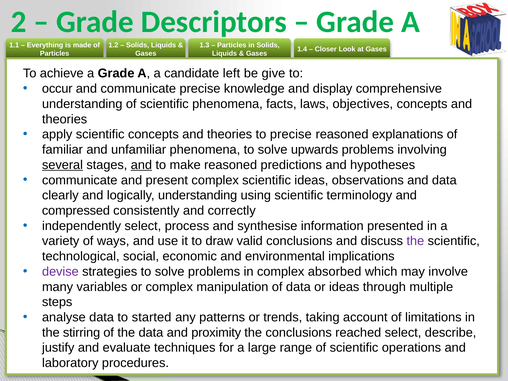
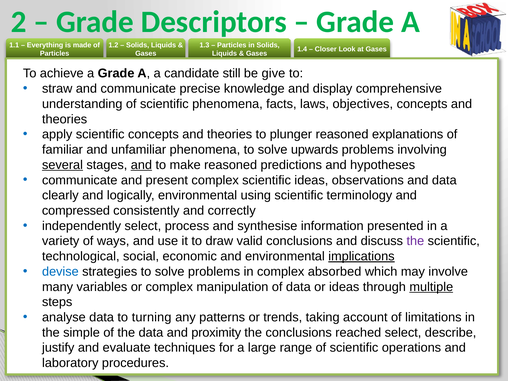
left: left -> still (232, 73)
occur: occur -> straw (57, 89)
to precise: precise -> plunger (291, 134)
logically understanding: understanding -> environmental (198, 195)
implications underline: none -> present (361, 256)
devise colour: purple -> blue (60, 272)
multiple underline: none -> present (431, 287)
started: started -> turning (152, 317)
stirring: stirring -> simple (81, 333)
